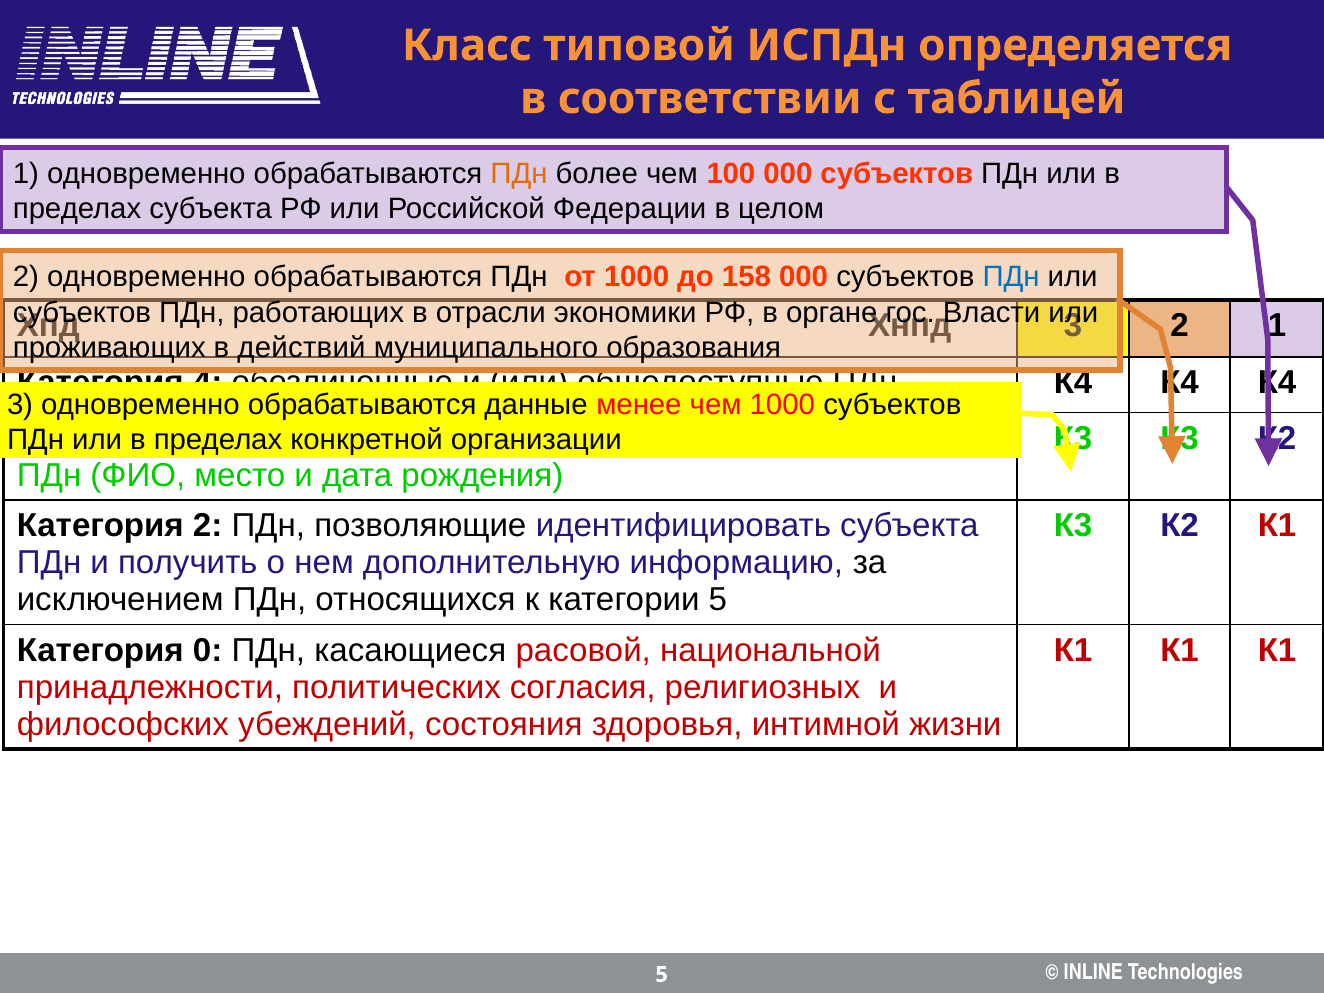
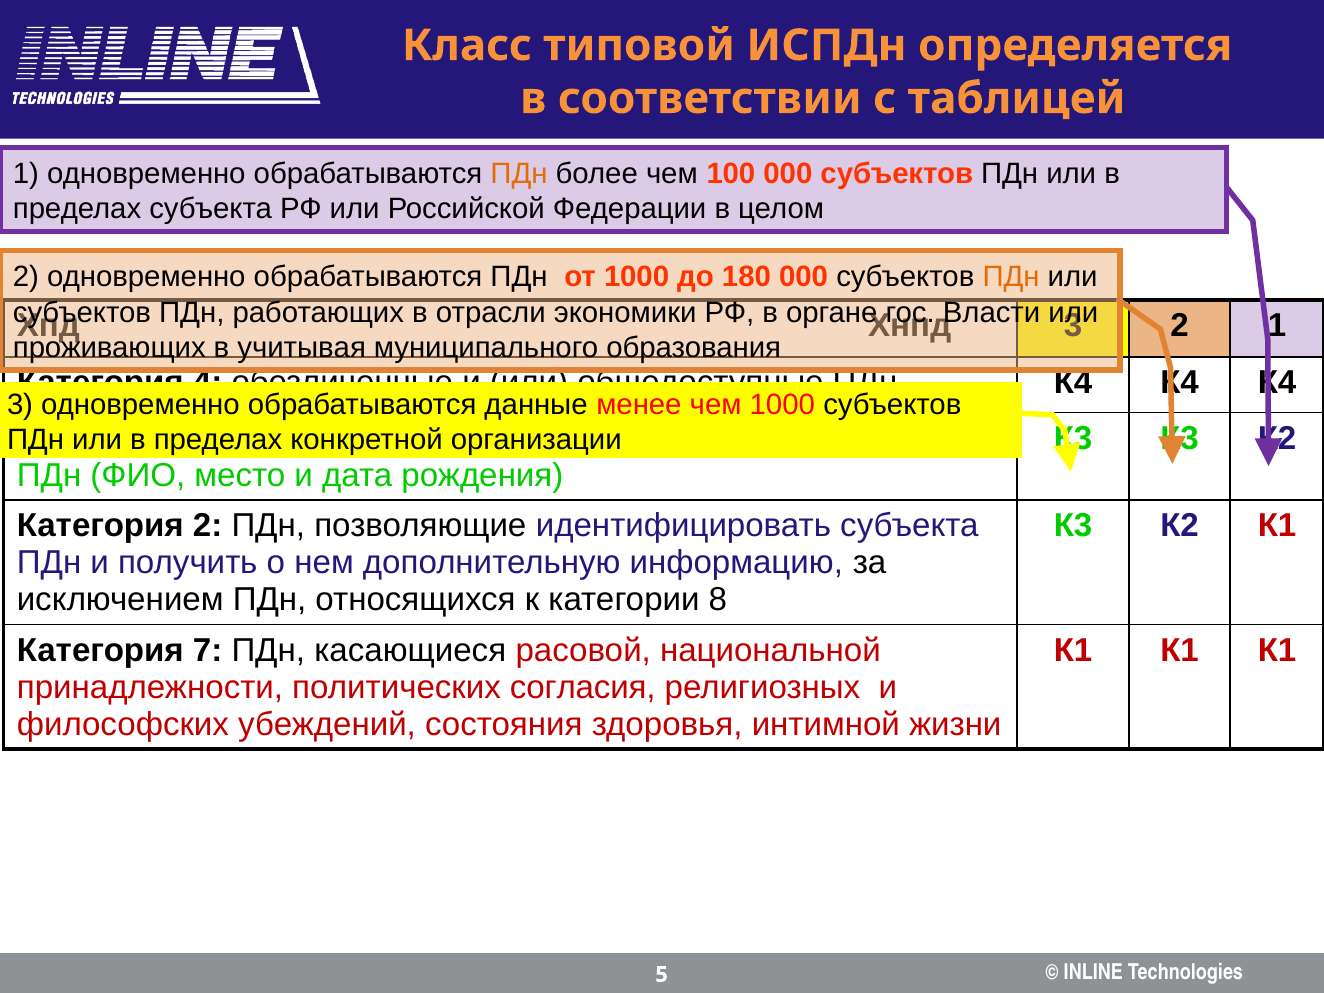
158: 158 -> 180 (746, 277)
ПДн colour: blue -> orange (1011, 277)
действий: действий -> учитывая (302, 348)
категории 5: 5 -> 8 (718, 600)
0: 0 -> 7 (208, 650)
